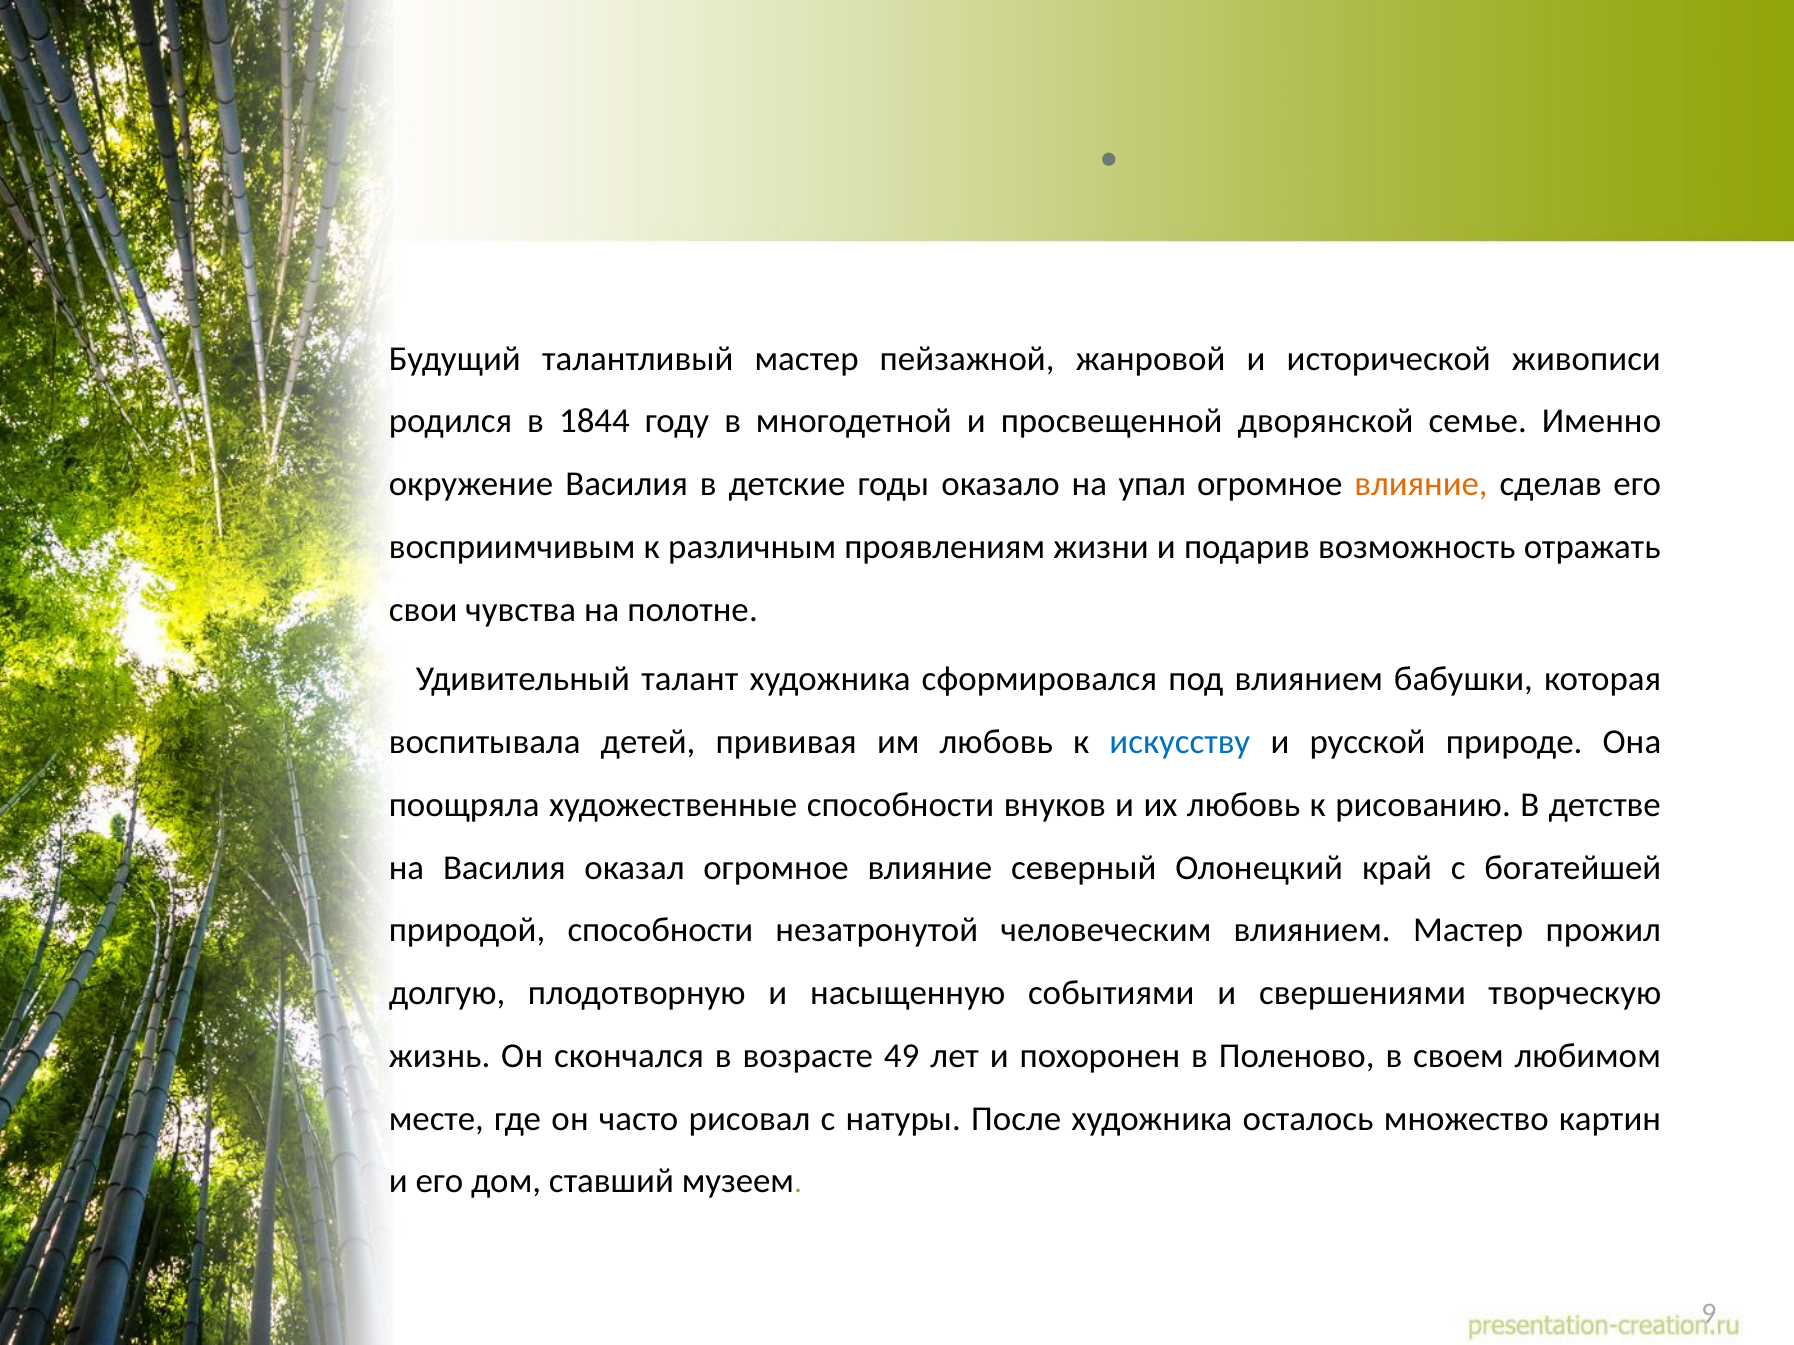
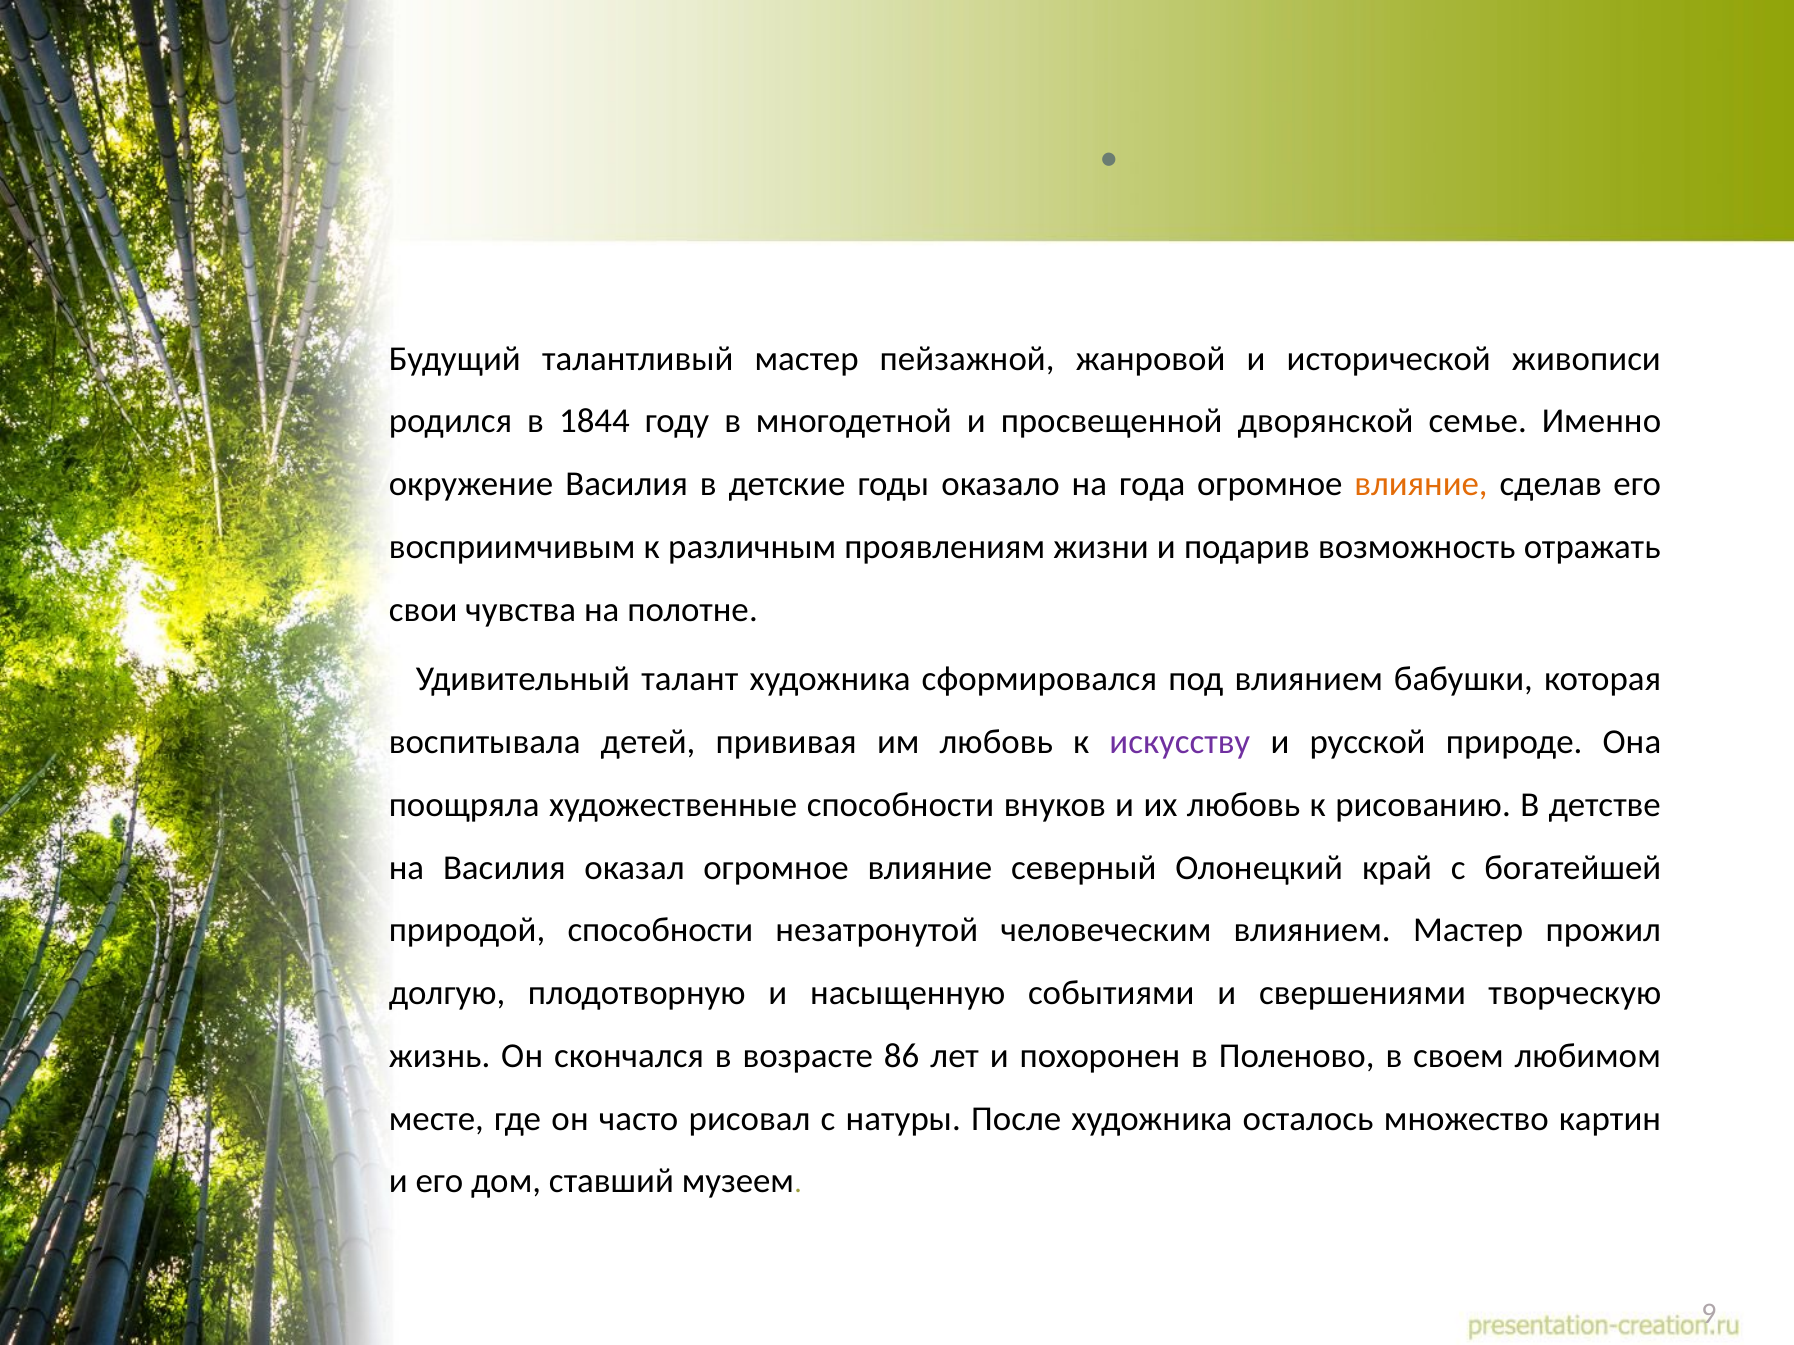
упал: упал -> года (1152, 484)
искусству colour: blue -> purple (1180, 742)
49: 49 -> 86 (902, 1056)
